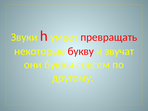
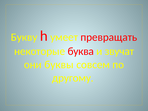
Звуки: Звуки -> Букву (24, 37)
букву: букву -> буква (81, 51)
